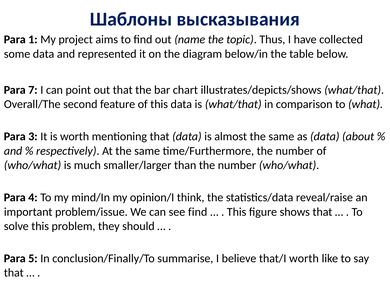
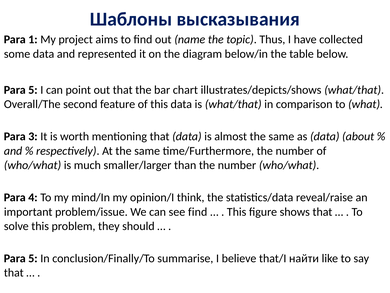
7: 7 -> 5 (33, 90)
that/I worth: worth -> найти (304, 258)
